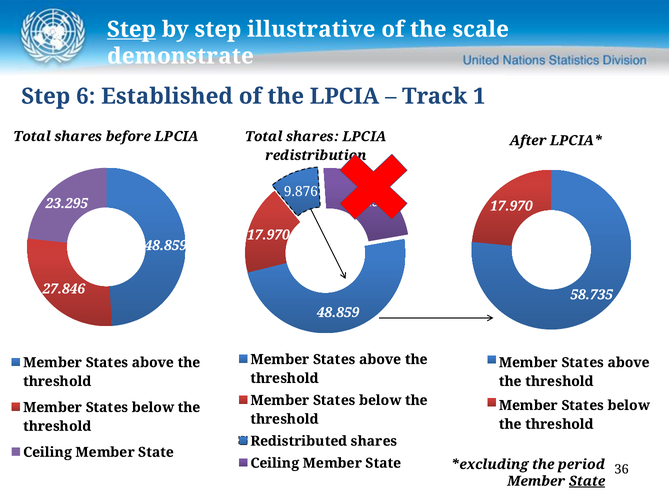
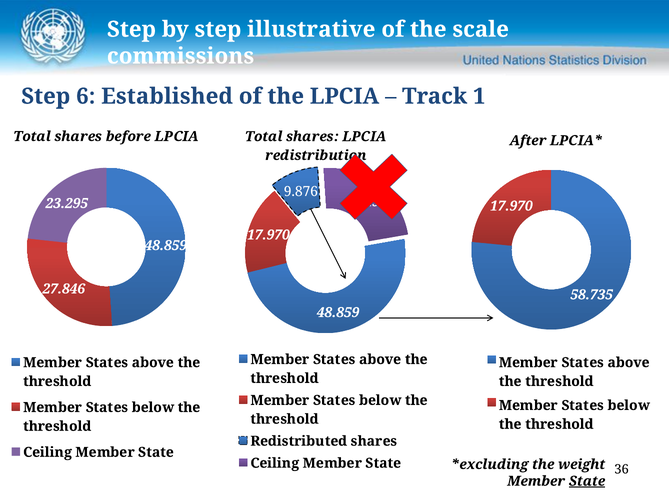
Step underline: present -> none (131, 29)
demonstrate: demonstrate -> commissions (181, 56)
period: period -> weight (582, 464)
